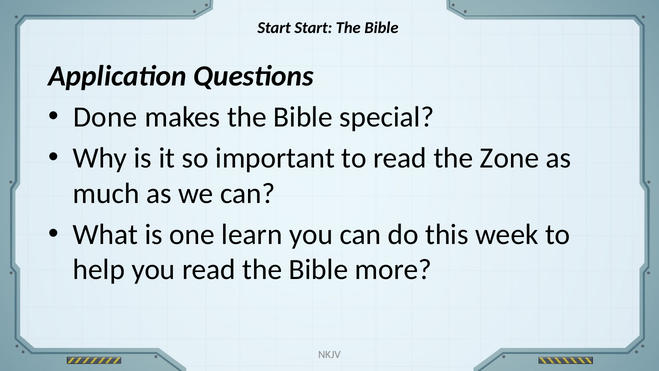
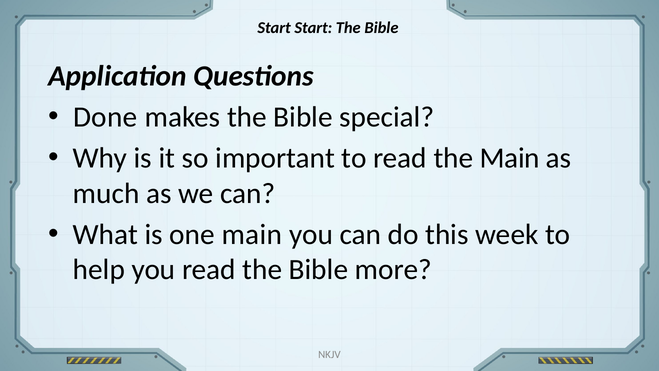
the Zone: Zone -> Main (510, 158)
one learn: learn -> main (252, 234)
